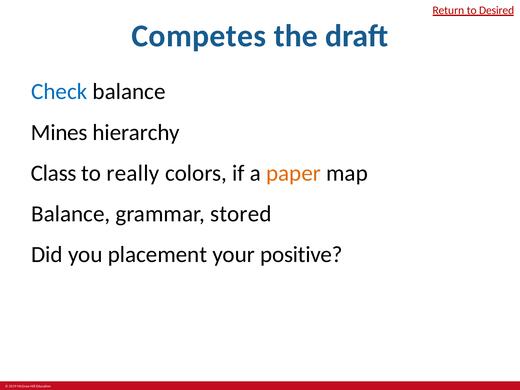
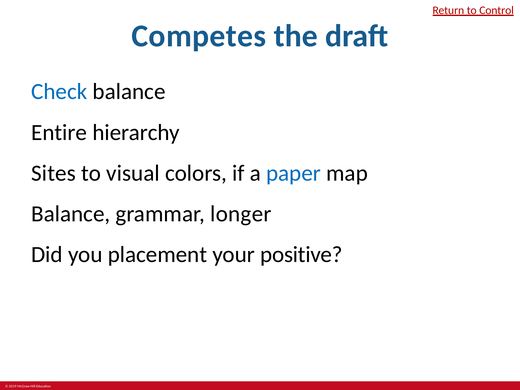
Desired: Desired -> Control (497, 10)
Mines: Mines -> Entire (59, 132)
Class: Class -> Sites (54, 173)
really: really -> visual (133, 173)
paper colour: orange -> blue (293, 173)
stored: stored -> longer (241, 214)
